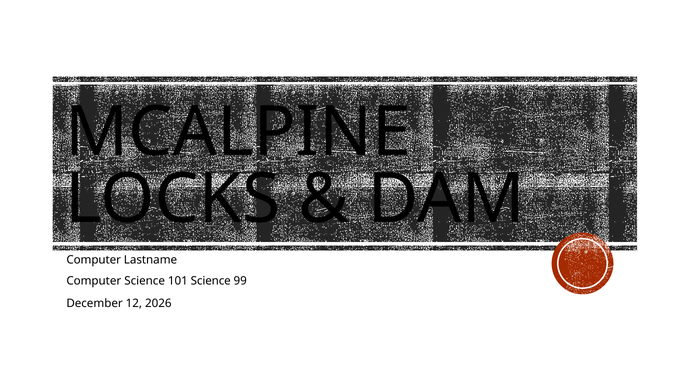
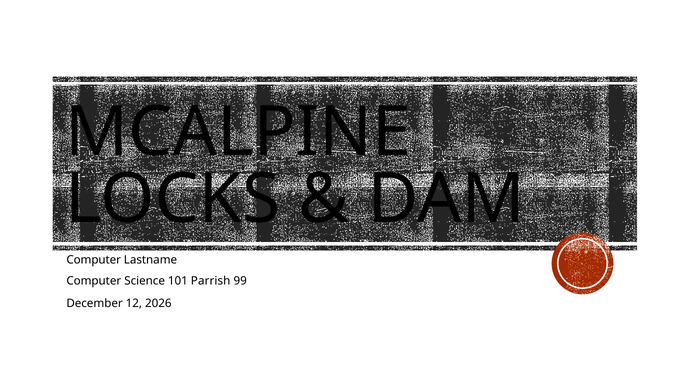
101 Science: Science -> Parrish (211, 281)
